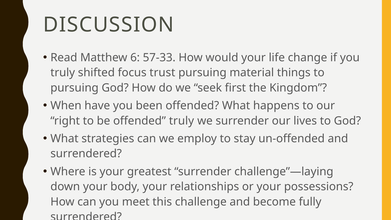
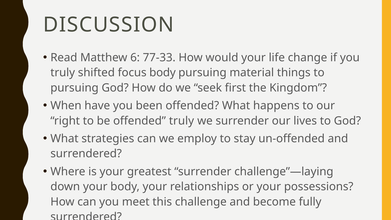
57-33: 57-33 -> 77-33 (159, 58)
focus trust: trust -> body (162, 73)
